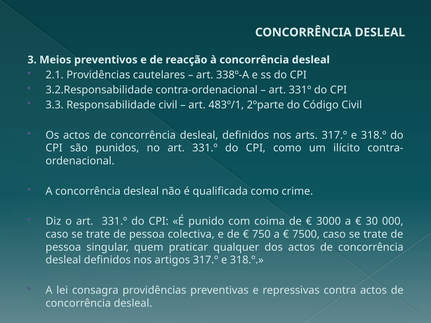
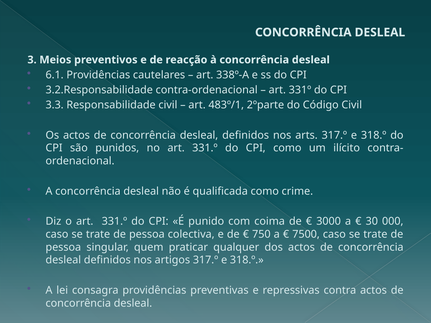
2.1: 2.1 -> 6.1 (55, 75)
